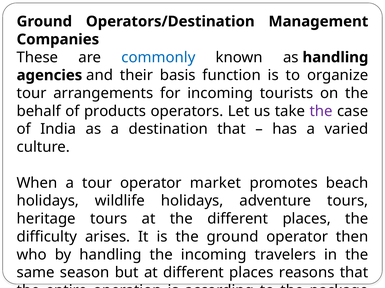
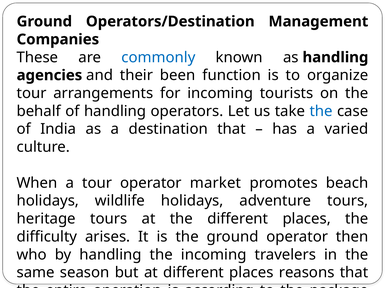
basis: basis -> been (178, 75)
of products: products -> handling (115, 111)
the colour: purple -> blue (321, 111)
